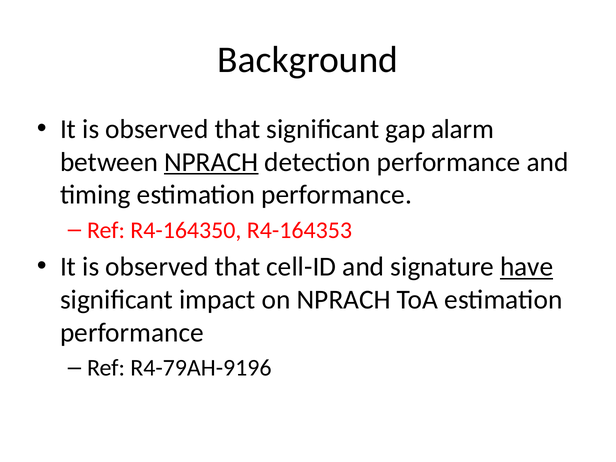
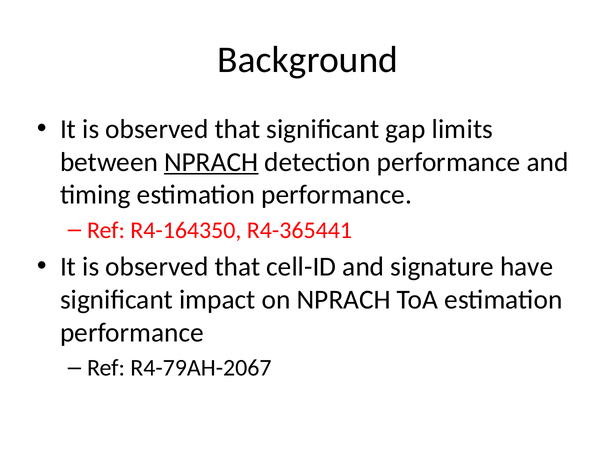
alarm: alarm -> limits (462, 129)
R4-164353: R4-164353 -> R4-365441 (299, 230)
have underline: present -> none (527, 267)
R4-79AH-9196: R4-79AH-9196 -> R4-79AH-2067 (201, 368)
